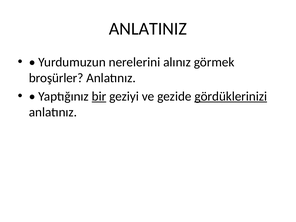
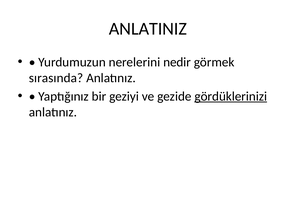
alınız: alınız -> nedir (177, 62)
broşürler: broşürler -> sırasında (56, 78)
bir underline: present -> none (99, 96)
